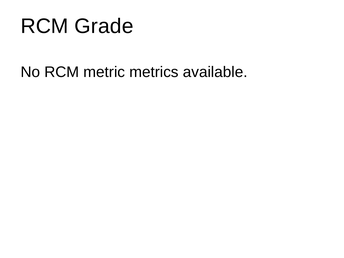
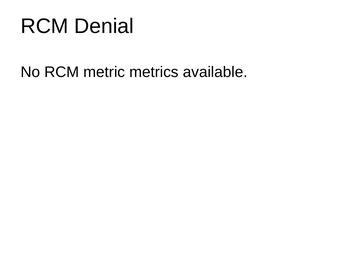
Grade: Grade -> Denial (104, 26)
